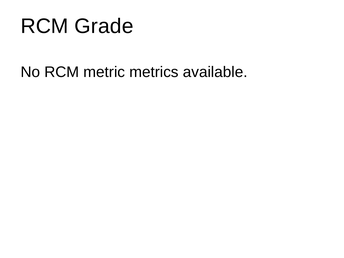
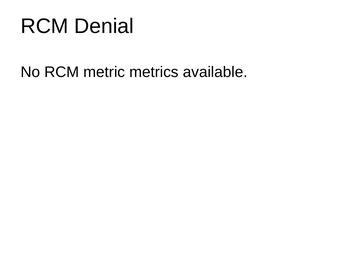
Grade: Grade -> Denial (104, 26)
